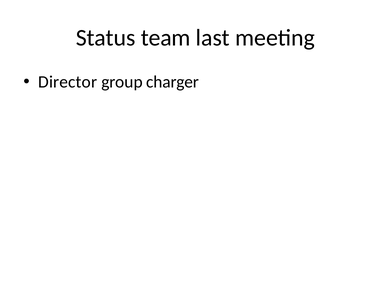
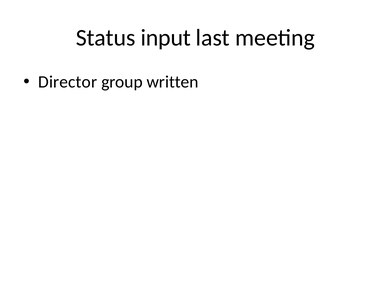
team: team -> input (166, 38)
charger: charger -> written (172, 82)
